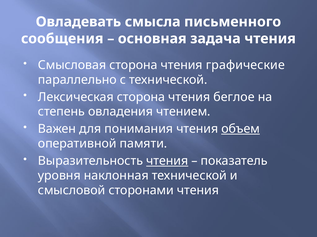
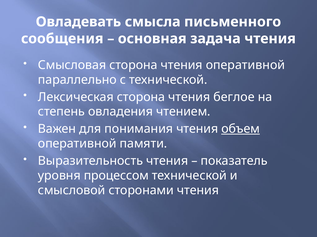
чтения графические: графические -> оперативной (245, 65)
чтения underline: present -> none (167, 161)
наклонная: наклонная -> процессом (116, 176)
